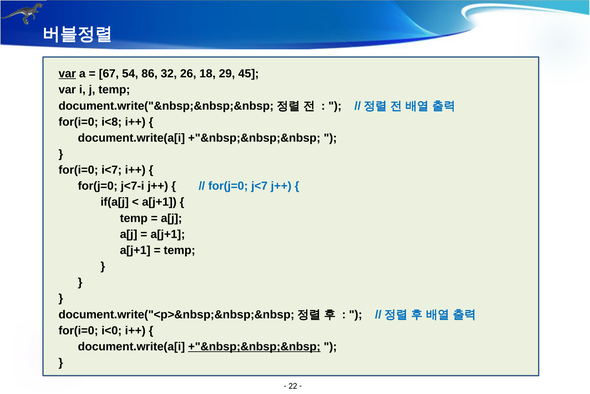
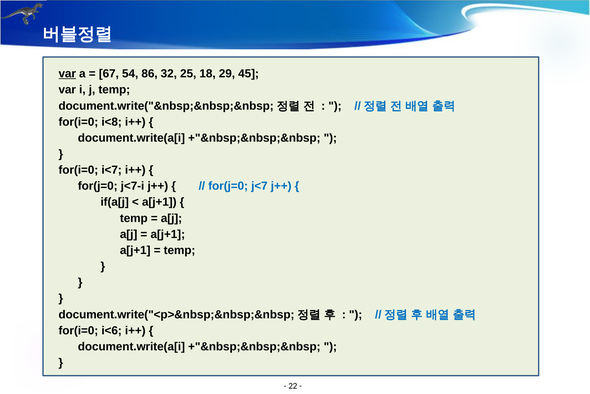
26: 26 -> 25 (188, 74)
i<0: i<0 -> i<6 (112, 330)
+"&nbsp;&nbsp;&nbsp underline: present -> none (254, 346)
